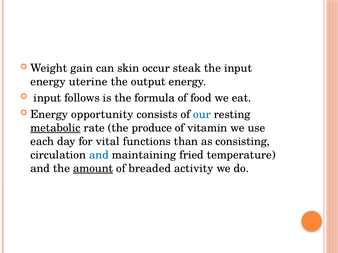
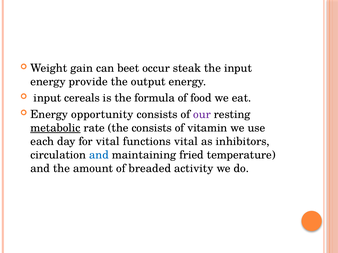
skin: skin -> beet (128, 68)
uterine: uterine -> provide (88, 82)
follows: follows -> cereals (82, 98)
our colour: blue -> purple (202, 115)
the produce: produce -> consists (152, 128)
functions than: than -> vital (186, 142)
consisting: consisting -> inhibitors (243, 142)
amount underline: present -> none (93, 169)
